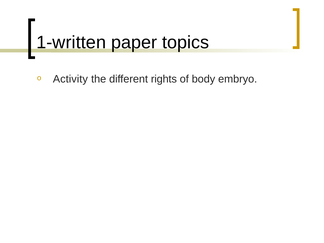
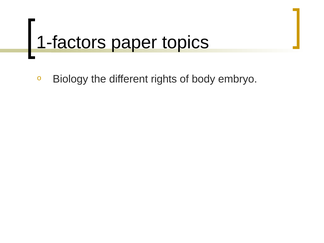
1-written: 1-written -> 1-factors (71, 42)
Activity: Activity -> Biology (70, 79)
